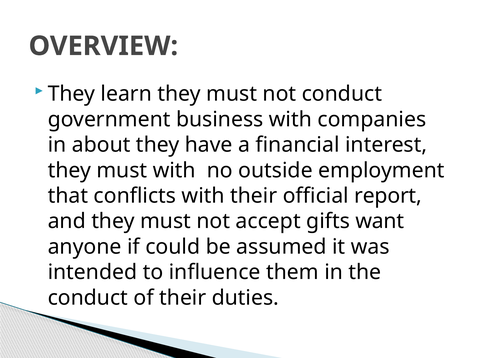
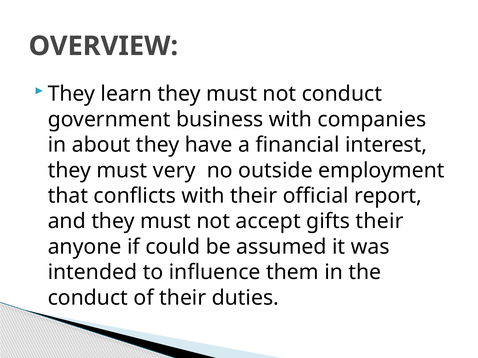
must with: with -> very (174, 171)
gifts want: want -> their (380, 222)
